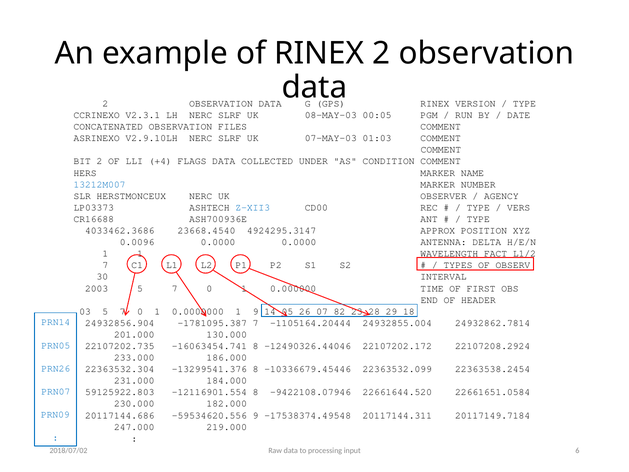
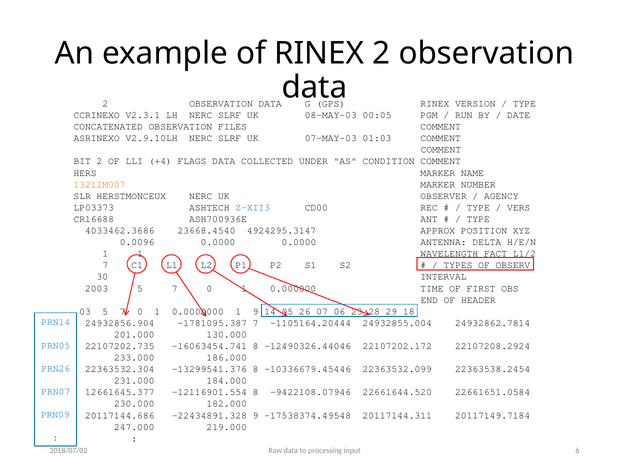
13212M007 colour: blue -> orange (100, 184)
82: 82 -> 06 (339, 311)
59125922.803: 59125922.803 -> 12661645.377 (120, 392)
-59534620.556: -59534620.556 -> -22434891.328 (209, 415)
